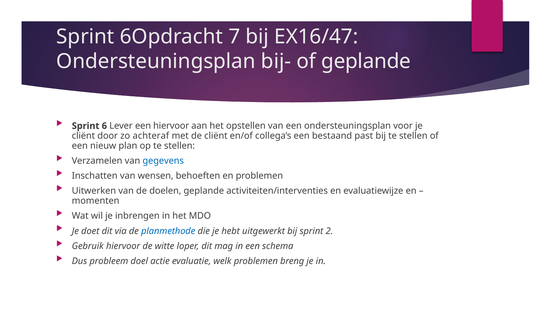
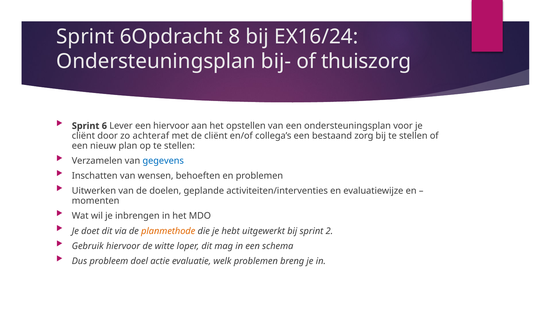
7: 7 -> 8 (234, 37)
EX16/47: EX16/47 -> EX16/24 (316, 37)
of geplande: geplande -> thuiszorg (366, 61)
past: past -> zorg (364, 136)
planmethode colour: blue -> orange (168, 231)
